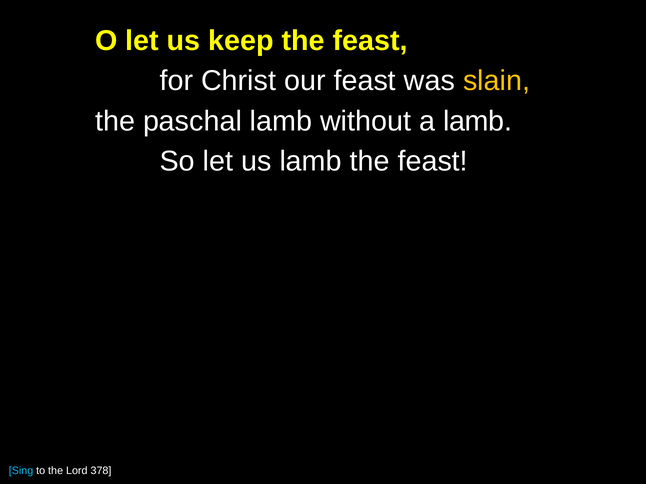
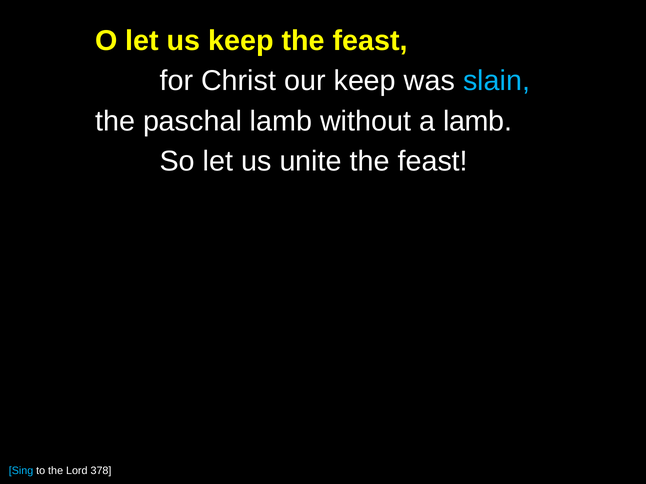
our feast: feast -> keep (365, 81)
slain colour: yellow -> light blue (497, 81)
us lamb: lamb -> unite (311, 161)
